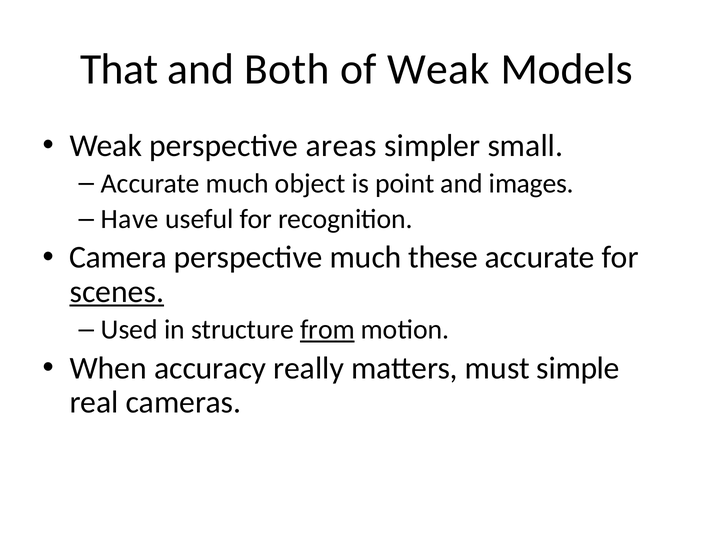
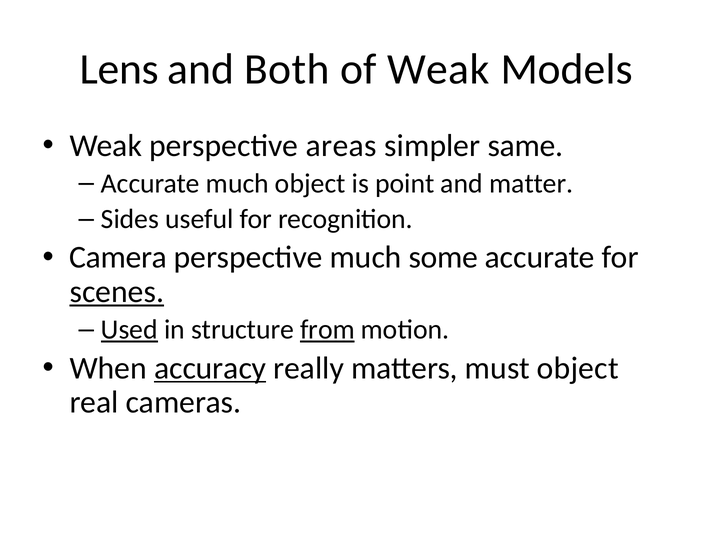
That: That -> Lens (119, 69)
small: small -> same (525, 145)
images: images -> matter (531, 183)
Have: Have -> Sides (130, 219)
these: these -> some (443, 257)
Used underline: none -> present (129, 329)
accuracy underline: none -> present (210, 368)
must simple: simple -> object (578, 368)
